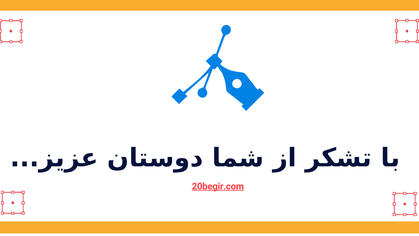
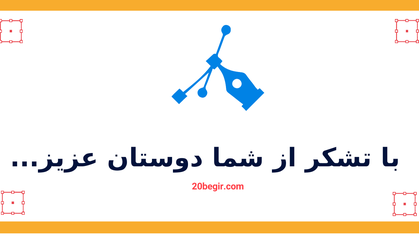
20begir.com underline: present -> none (218, 186)
